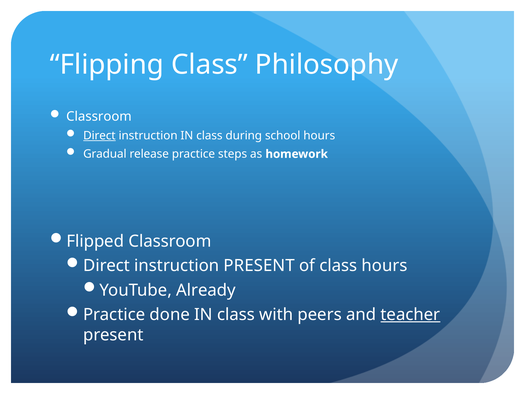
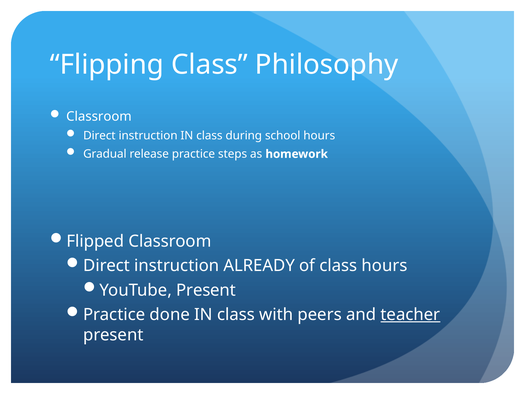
Direct underline: present -> none (99, 136)
instruction PRESENT: PRESENT -> ALREADY (259, 266)
YouTube Already: Already -> Present (206, 290)
